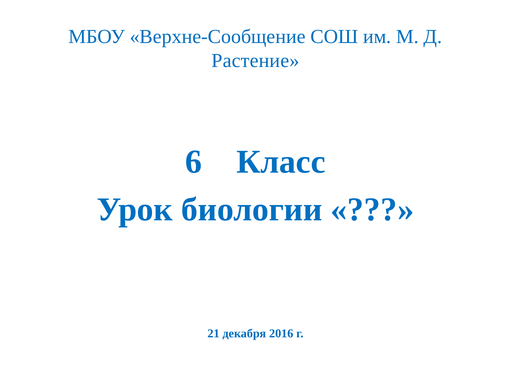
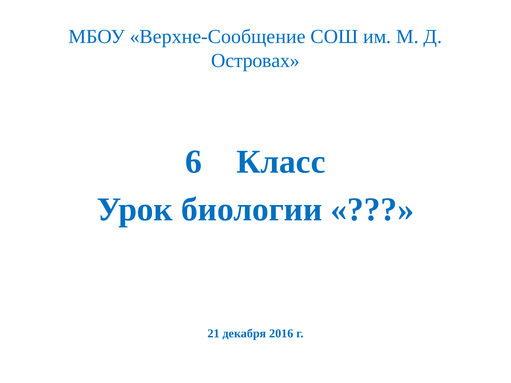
Растение: Растение -> Островах (256, 61)
